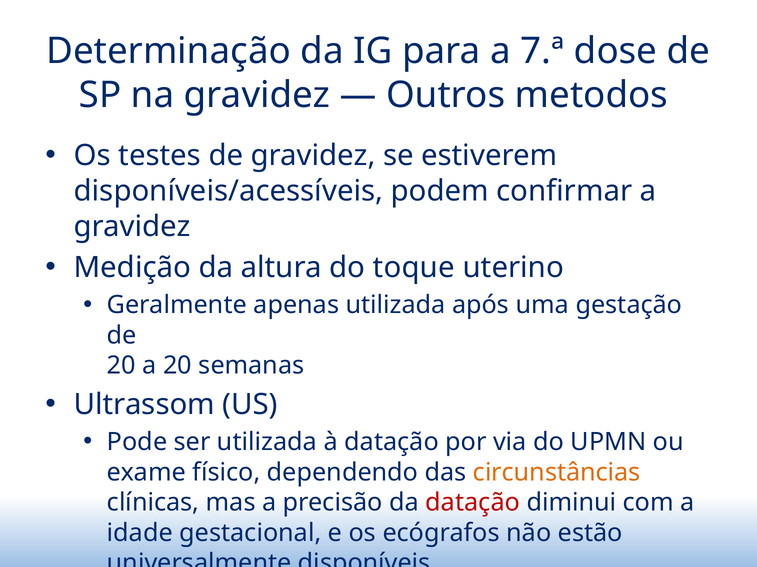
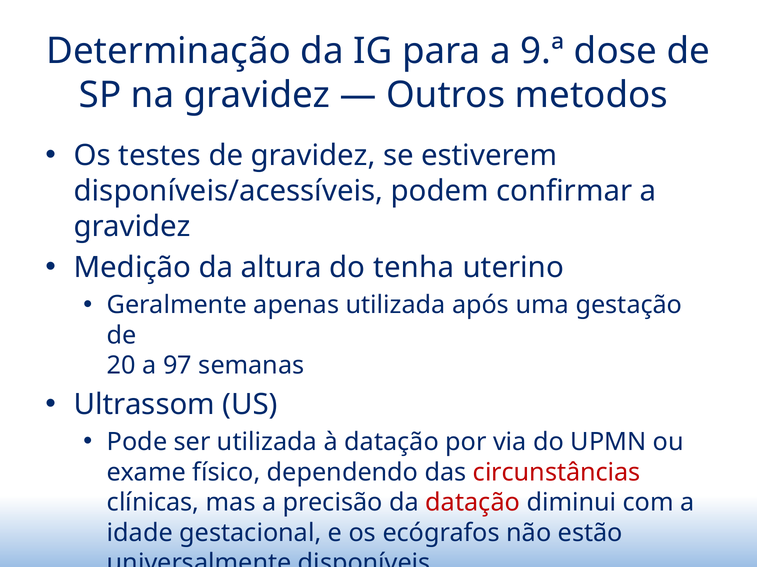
7.ª: 7.ª -> 9.ª (542, 51)
toque: toque -> tenha (414, 268)
a 20: 20 -> 97 (177, 366)
circunstâncias colour: orange -> red (557, 473)
